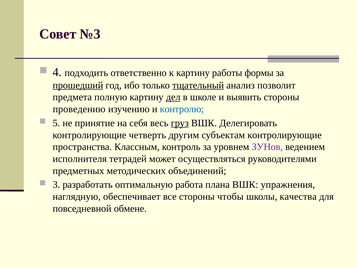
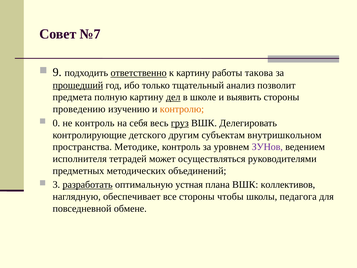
№3: №3 -> №7 (90, 34)
4: 4 -> 9 (57, 72)
ответственно underline: none -> present (139, 73)
формы: формы -> такова (259, 73)
тщательный underline: present -> none (198, 85)
контролю colour: blue -> orange (182, 109)
5: 5 -> 0 (56, 123)
не принятие: принятие -> контроль (95, 123)
четверть: четверть -> детского (147, 135)
субъектам контролирующие: контролирующие -> внутришкольном (284, 135)
Классным: Классным -> Методике (137, 147)
разработать underline: none -> present (88, 185)
работа: работа -> устная (189, 185)
упражнения: упражнения -> коллективов (288, 185)
качества: качества -> педагога (298, 196)
